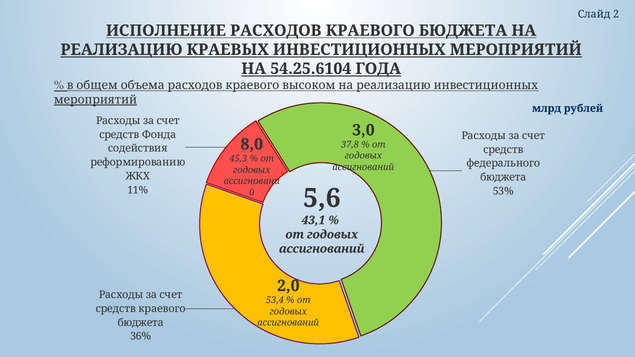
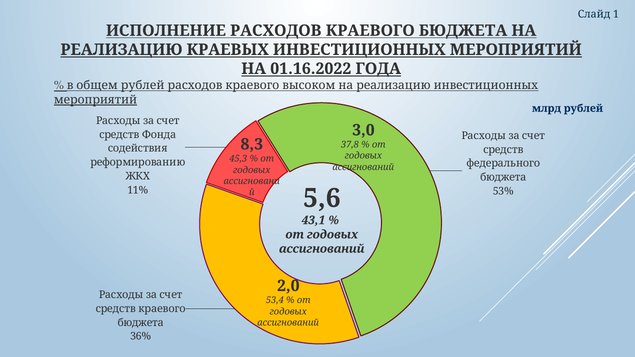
2: 2 -> 1 (616, 14)
54.25.6104: 54.25.6104 -> 01.16.2022 (311, 69)
общем объема: объема -> рублей (143, 85)
8,0: 8,0 -> 8,3 (252, 144)
